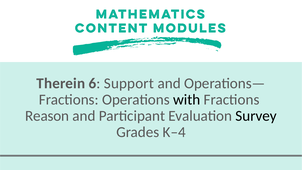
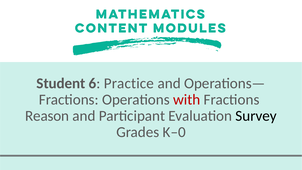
Therein: Therein -> Student (61, 83)
Support: Support -> Practice (129, 83)
with colour: black -> red (187, 100)
K–4: K–4 -> K–0 (174, 132)
